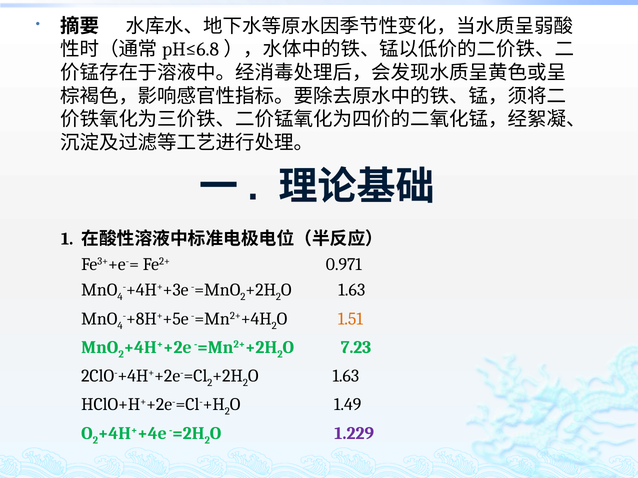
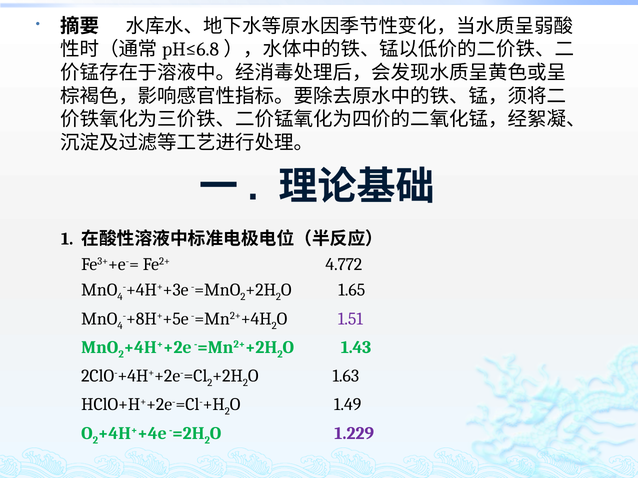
0.971: 0.971 -> 4.772 (344, 265)
1.63: 1.63 -> 1.65 (352, 290)
1.51 colour: orange -> purple (350, 319)
7.23: 7.23 -> 1.43 (356, 348)
